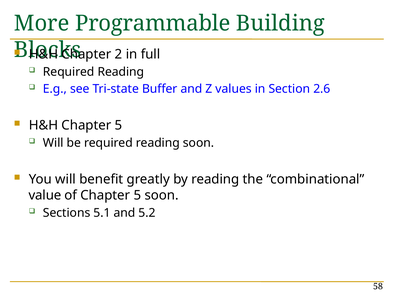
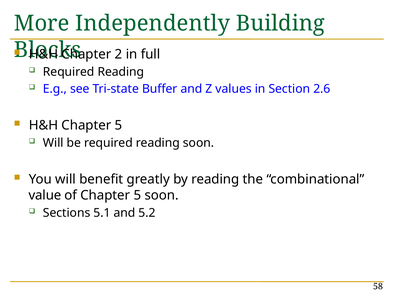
Programmable: Programmable -> Independently (153, 23)
